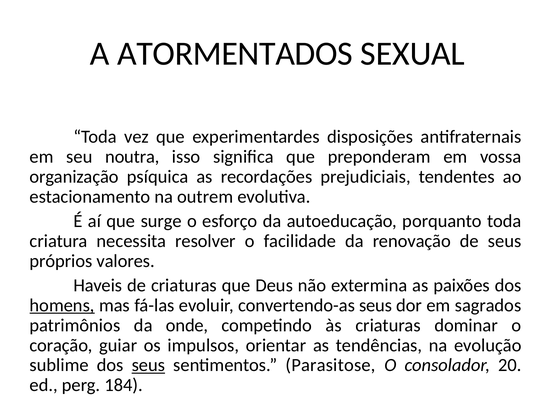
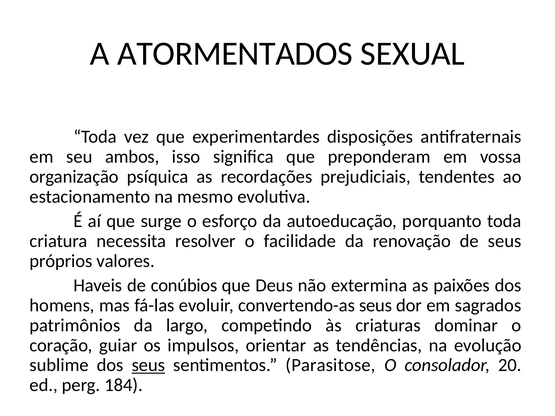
noutra: noutra -> ambos (132, 157)
outrem: outrem -> mesmo (205, 197)
de criaturas: criaturas -> conúbios (184, 286)
homens underline: present -> none (62, 306)
onde: onde -> largo (187, 325)
